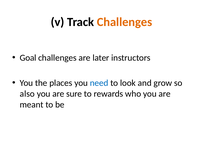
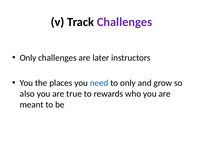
Challenges colour: orange -> purple (124, 22)
Goal: Goal -> Only (28, 58)
to look: look -> only (128, 83)
sure: sure -> true (74, 94)
